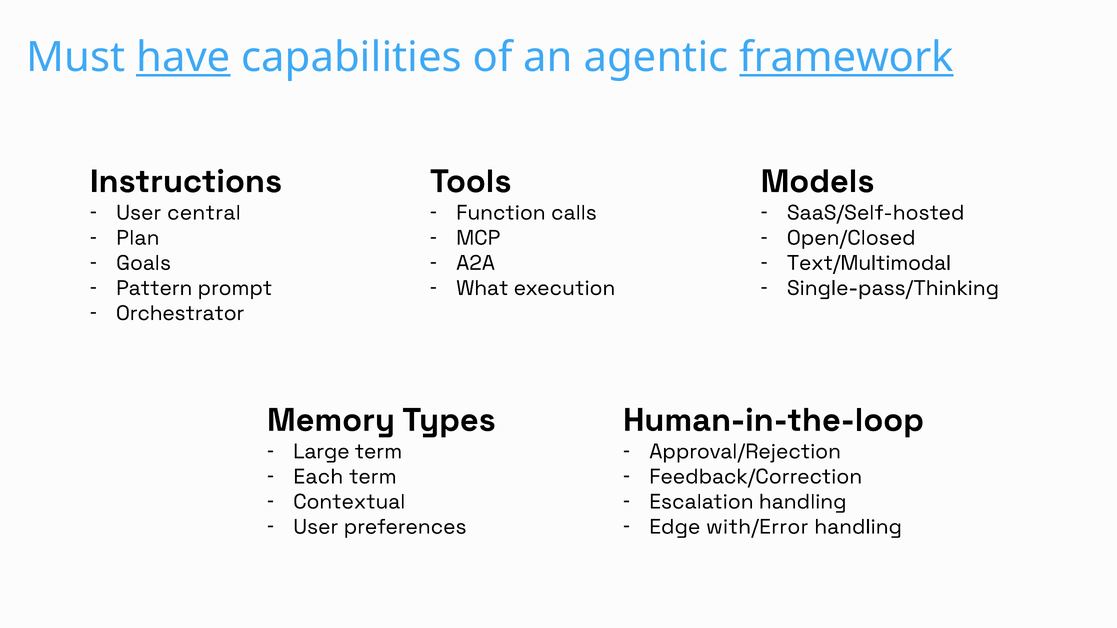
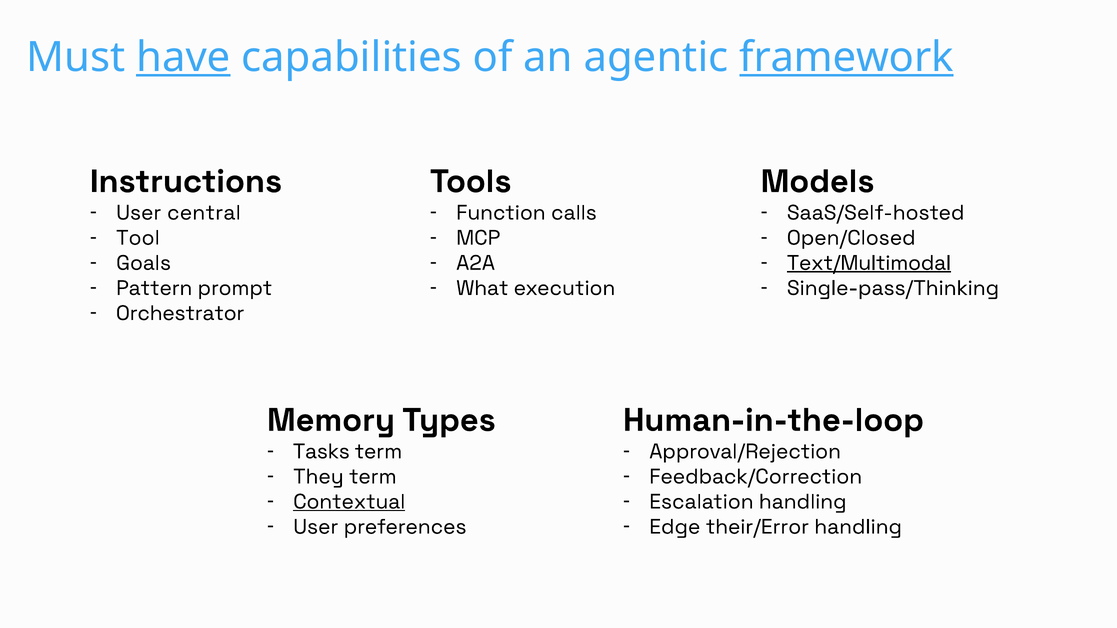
Plan: Plan -> Tool (138, 238)
Text/Multimodal underline: none -> present (869, 263)
Large: Large -> Tasks (321, 452)
Each: Each -> They (318, 477)
Contextual underline: none -> present (349, 502)
with/Error: with/Error -> their/Error (757, 527)
